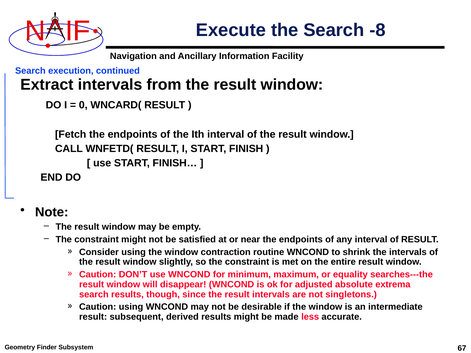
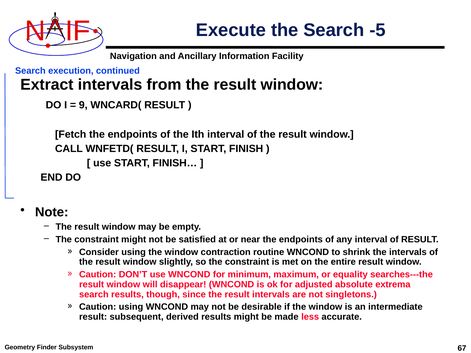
-8: -8 -> -5 (378, 30)
0: 0 -> 9 (83, 105)
